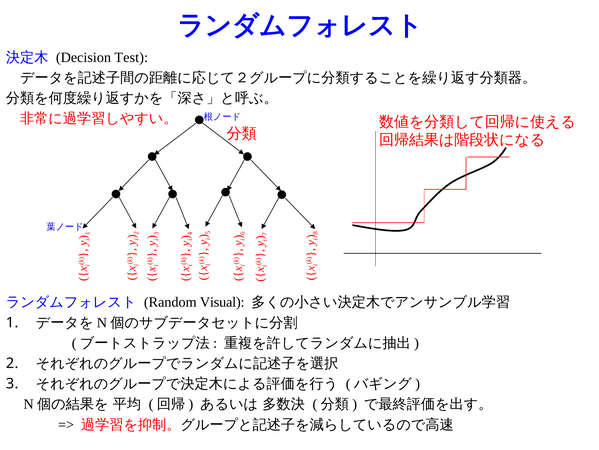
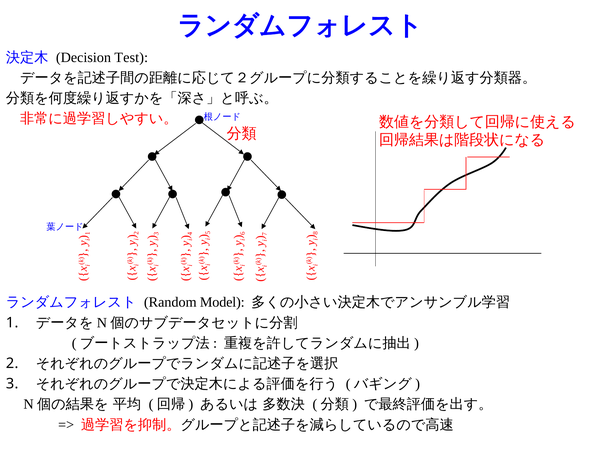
Visual: Visual -> Model (222, 302)
